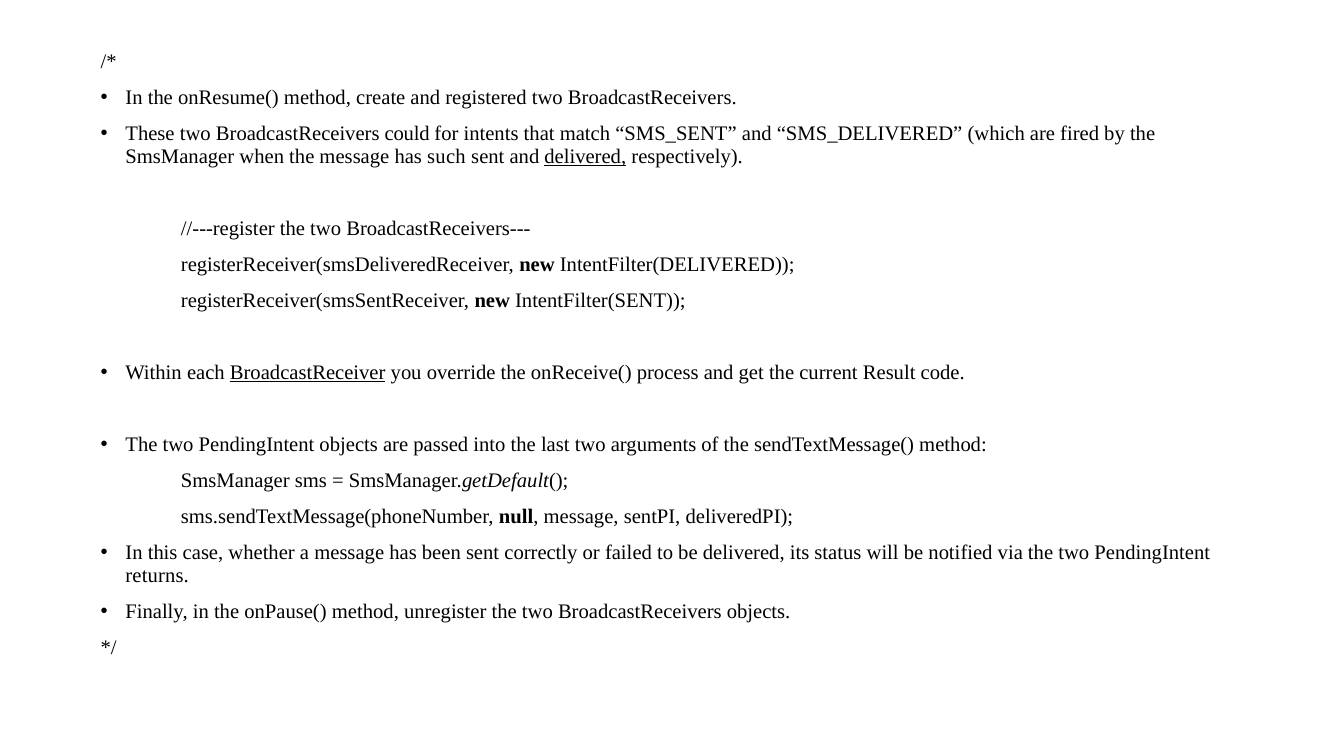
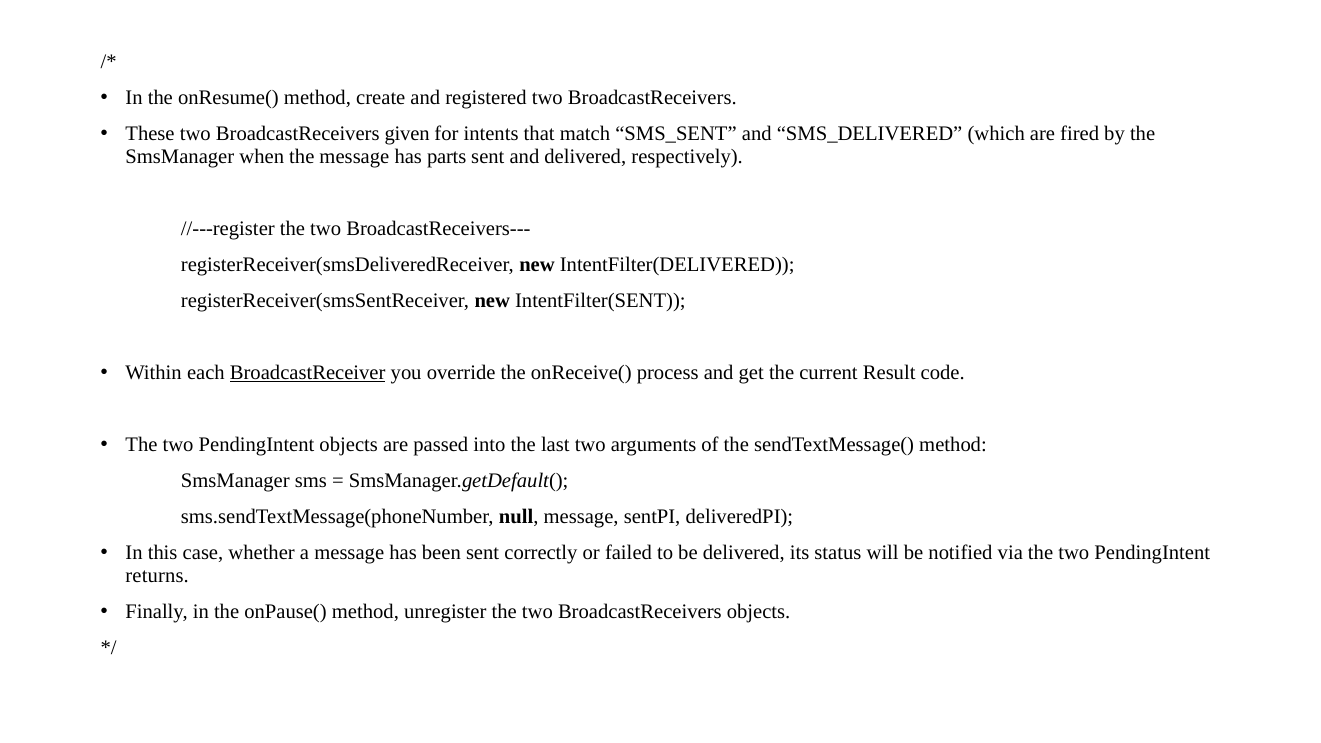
could: could -> given (407, 134)
such: such -> parts (447, 156)
delivered underline: present -> none (585, 156)
